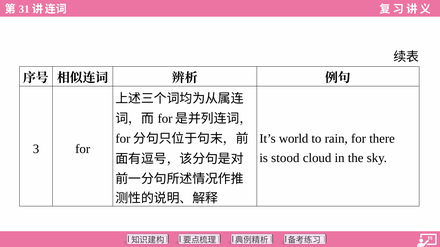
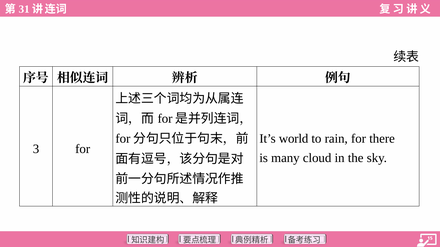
stood: stood -> many (285, 158)
